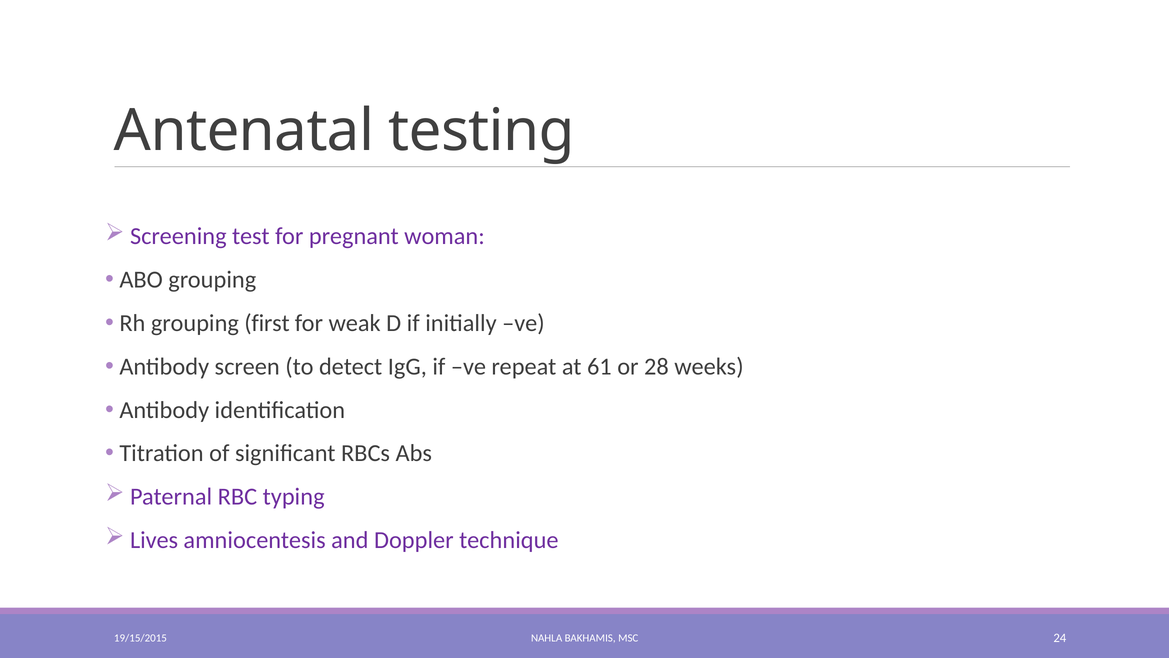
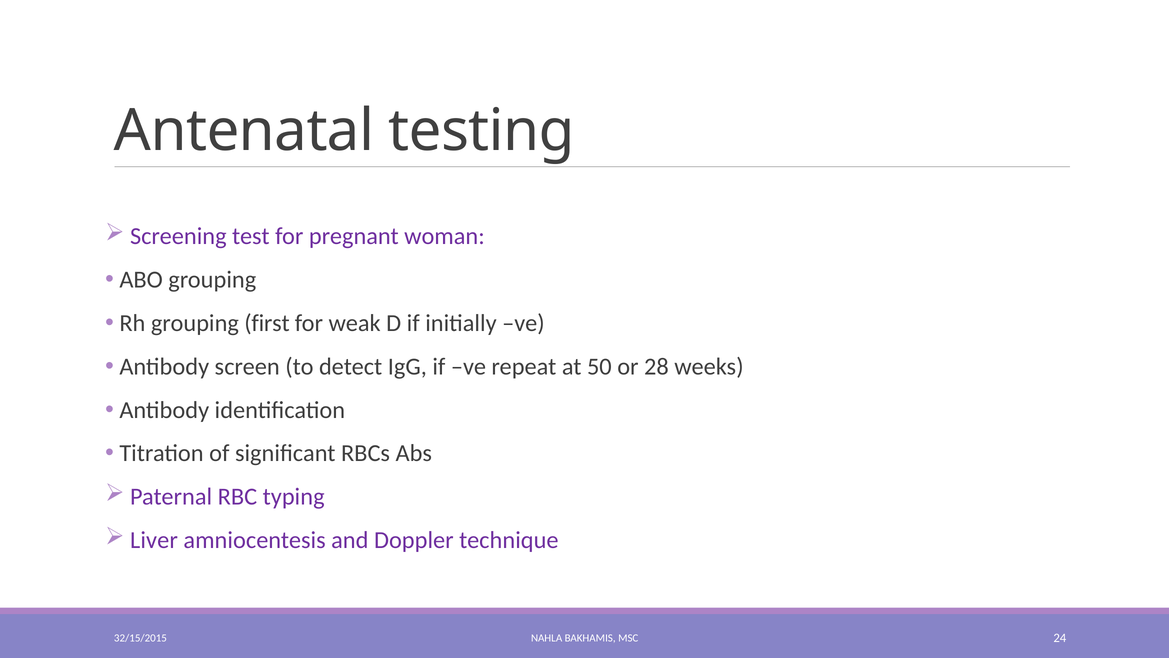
61: 61 -> 50 (599, 366)
Lives: Lives -> Liver (154, 540)
19/15/2015: 19/15/2015 -> 32/15/2015 (140, 638)
